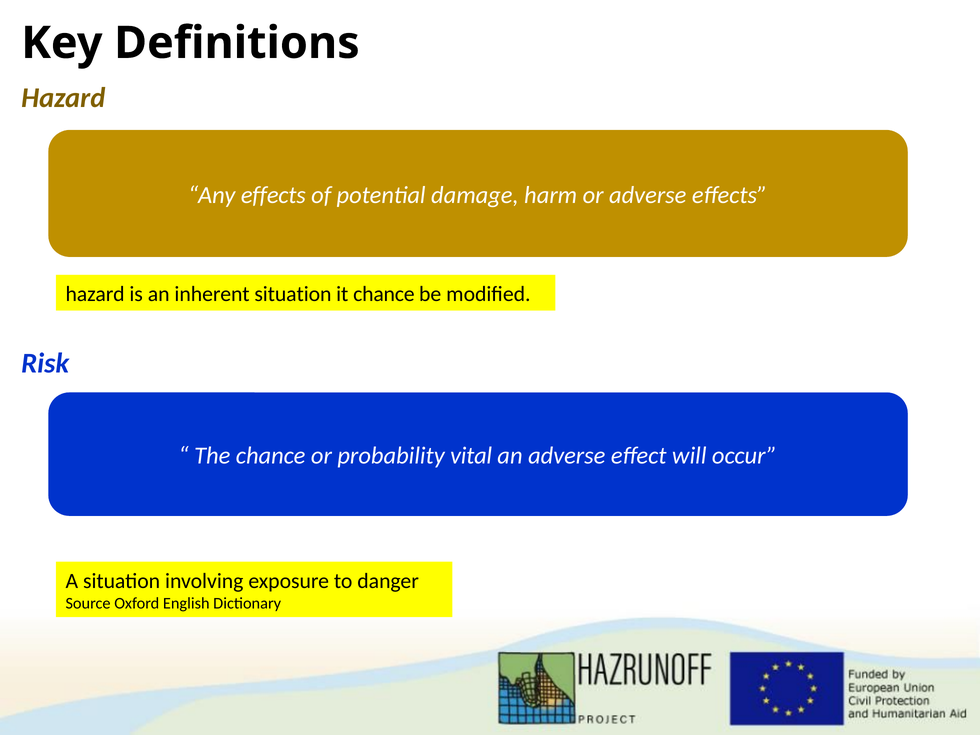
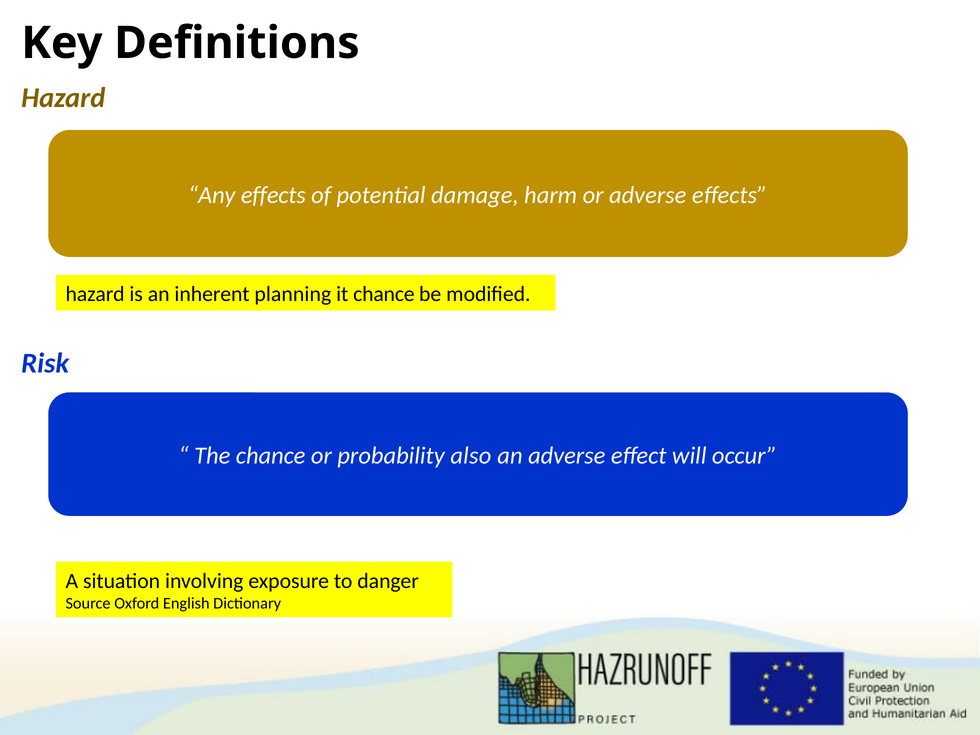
inherent situation: situation -> planning (293, 294)
vital: vital -> also (471, 456)
